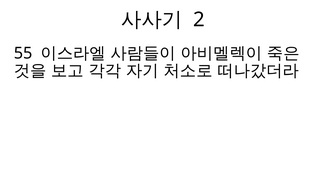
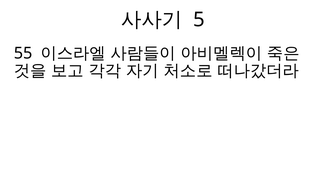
2: 2 -> 5 (199, 20)
